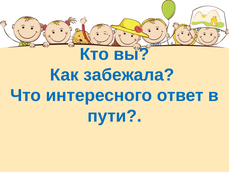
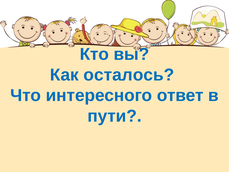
забежала: забежала -> осталось (129, 75)
